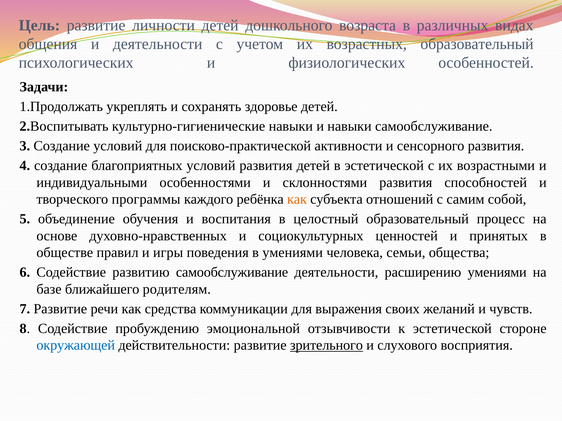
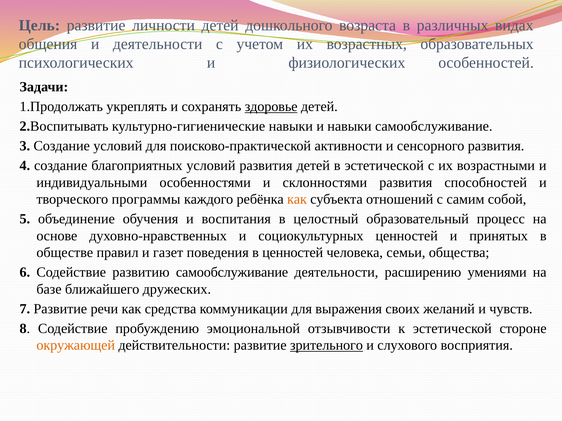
возрастных образовательный: образовательный -> образовательных (477, 44)
здоровье underline: none -> present (271, 107)
игры: игры -> газет (168, 253)
в умениями: умениями -> ценностей (293, 253)
родителям: родителям -> дружеских (177, 289)
окружающей colour: blue -> orange (76, 346)
